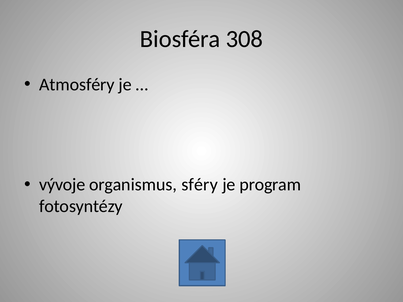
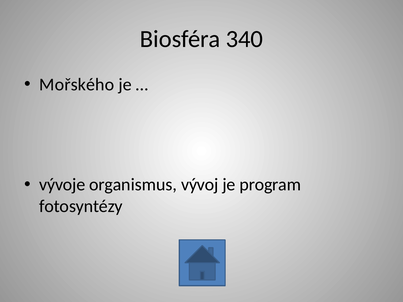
308: 308 -> 340 (244, 39)
Atmosféry: Atmosféry -> Mořského (77, 85)
sféry: sféry -> vývoj (200, 185)
